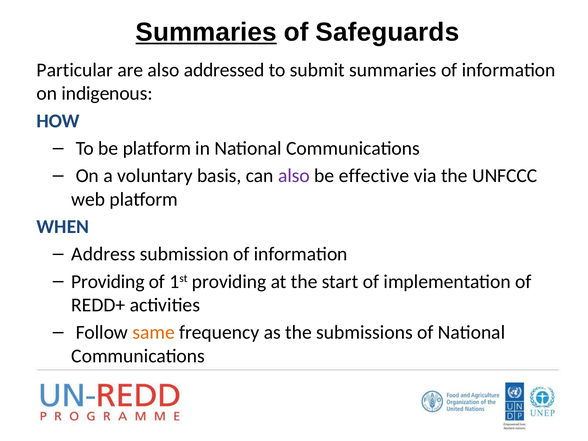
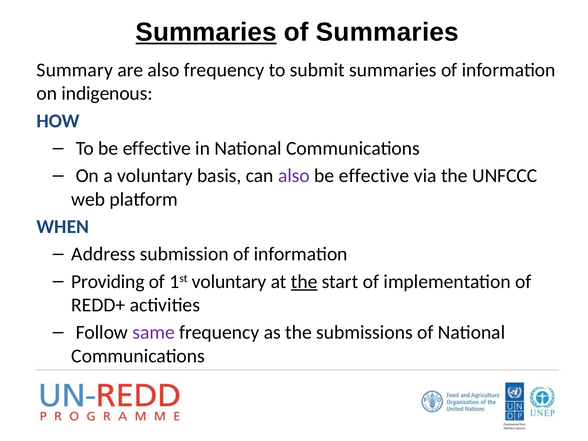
of Safeguards: Safeguards -> Summaries (387, 32)
Particular: Particular -> Summary (75, 70)
also addressed: addressed -> frequency (224, 70)
To be platform: platform -> effective (157, 148)
1st providing: providing -> voluntary (229, 282)
the underline: none -> present (304, 282)
same colour: orange -> purple (154, 333)
